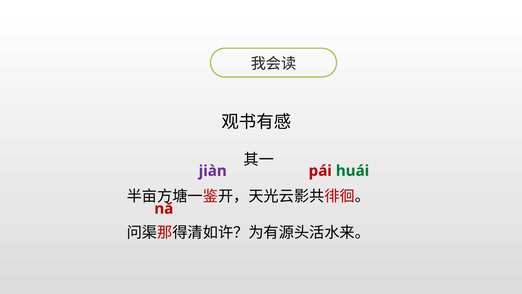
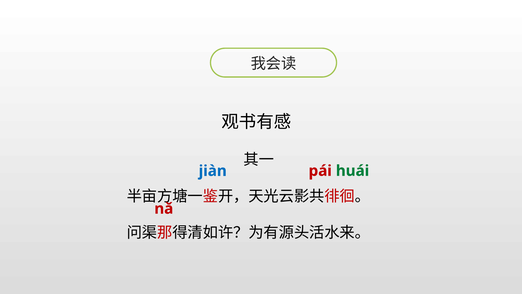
jiàn colour: purple -> blue (213, 171)
